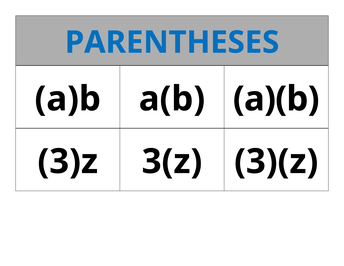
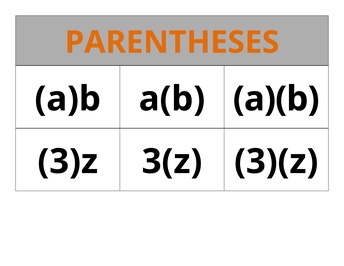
PARENTHESES colour: blue -> orange (172, 42)
